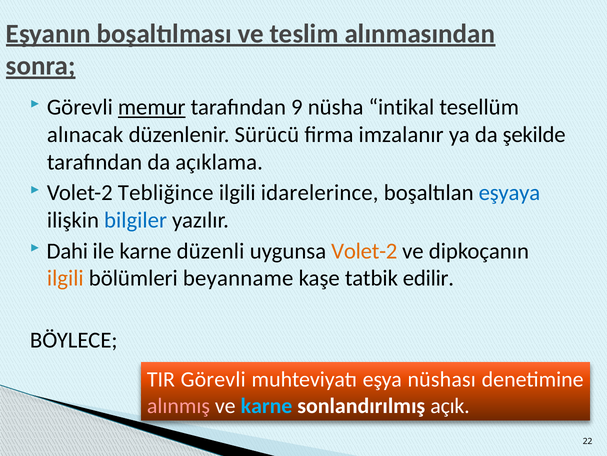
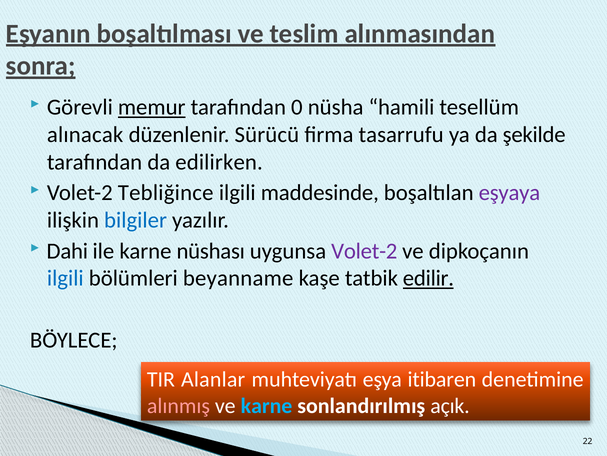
9: 9 -> 0 (297, 107)
intikal: intikal -> hamili (401, 107)
imzalanır: imzalanır -> tasarrufu (401, 135)
açıklama: açıklama -> edilirken (219, 162)
idarelerince: idarelerince -> maddesinde (320, 193)
eşyaya colour: blue -> purple (509, 193)
düzenli: düzenli -> nüshası (211, 251)
Volet-2 colour: orange -> purple (364, 251)
ilgili colour: orange -> blue (65, 278)
edilir underline: none -> present (428, 278)
TIR Görevli: Görevli -> Alanlar (213, 379)
nüshası: nüshası -> itibaren (442, 379)
